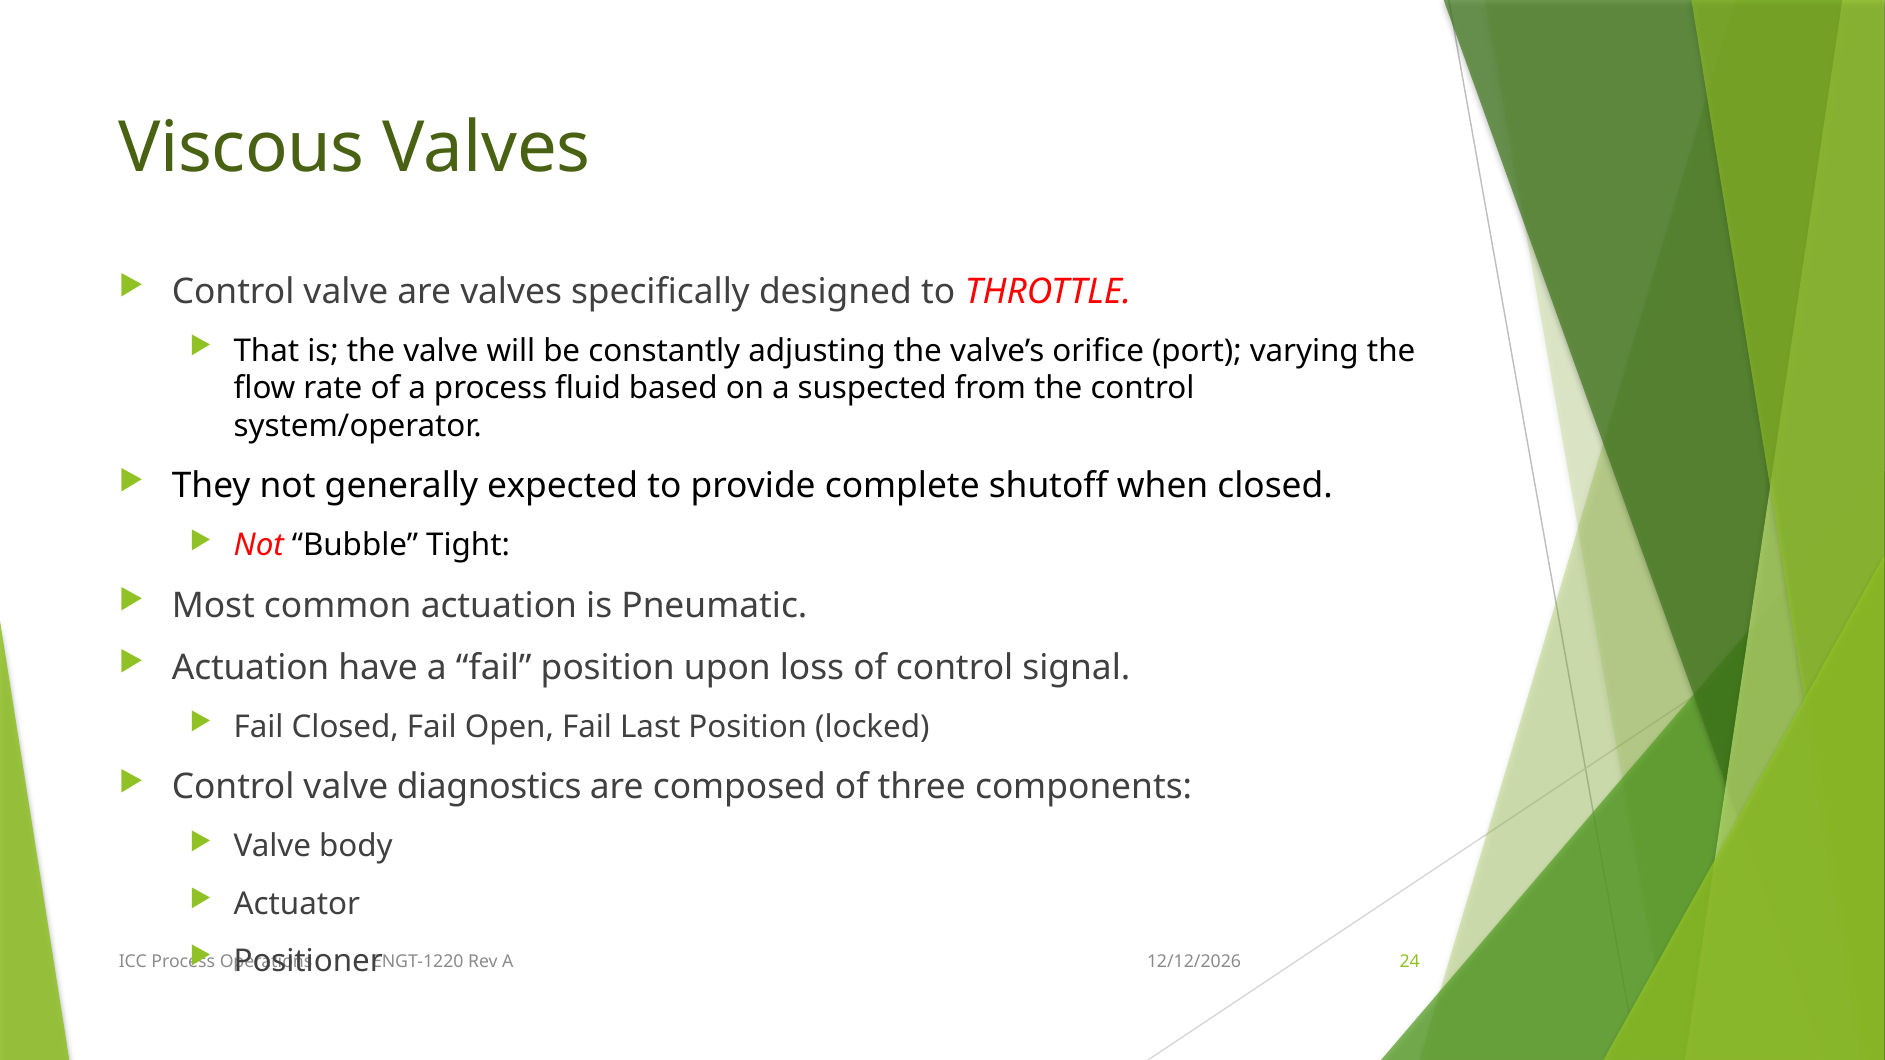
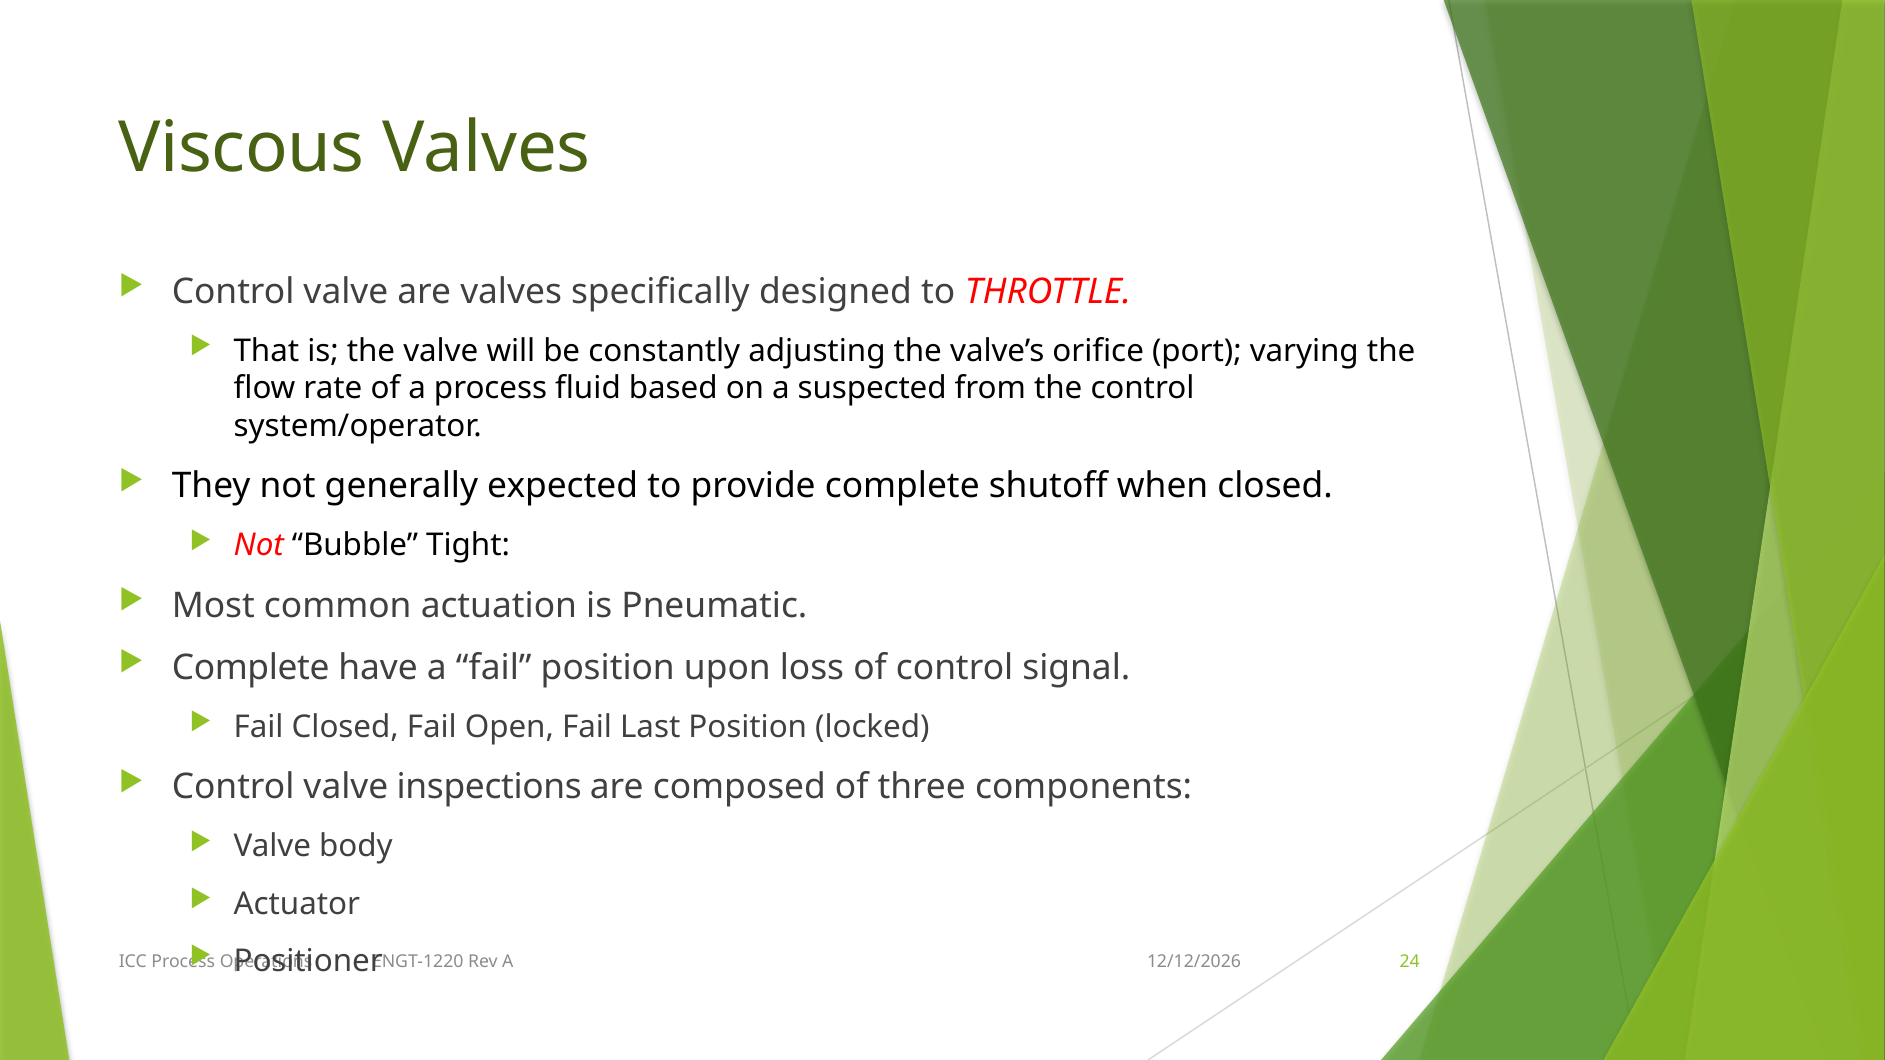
Actuation: Actuation -> Complete (251, 668)
diagnostics: diagnostics -> inspections (489, 787)
